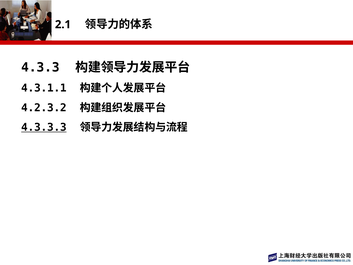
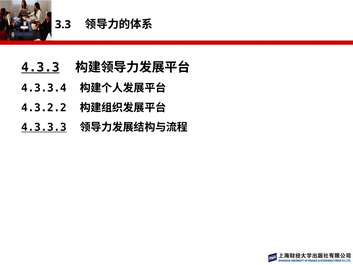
2.1: 2.1 -> 3.3 (63, 24)
4.3.3 underline: none -> present (40, 67)
4.3.1.1: 4.3.1.1 -> 4.3.3.4 (44, 88)
4.2.3.2: 4.2.3.2 -> 4.3.2.2 (44, 108)
